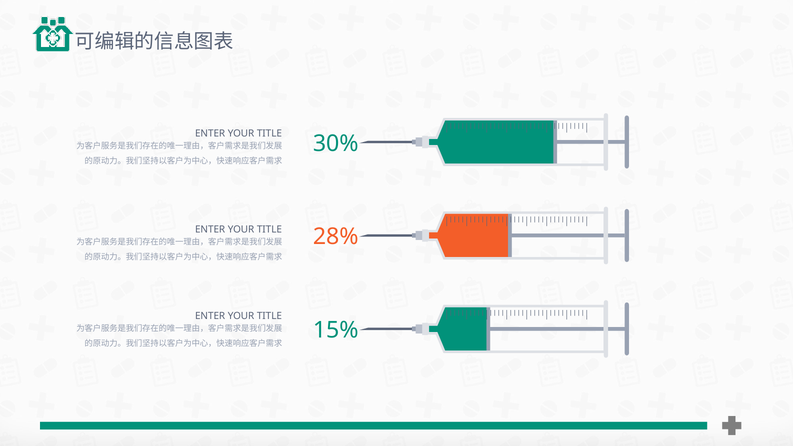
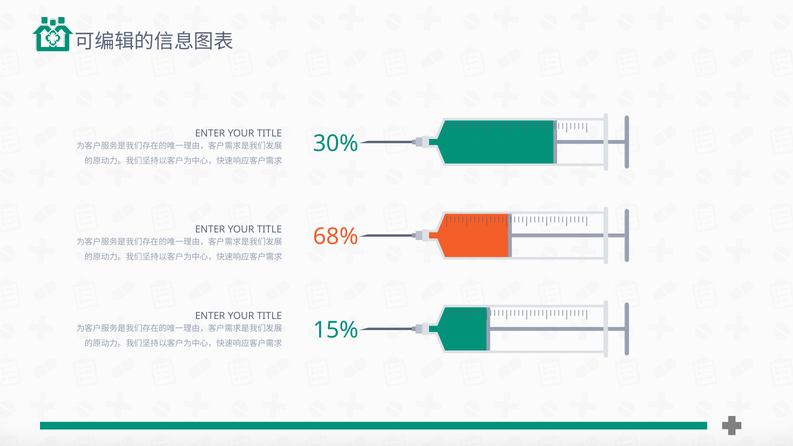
28%: 28% -> 68% (336, 237)
